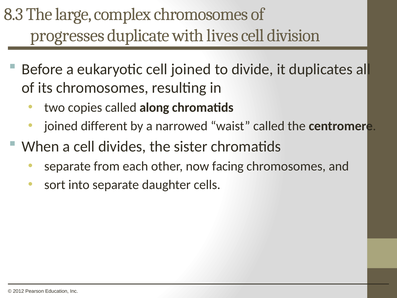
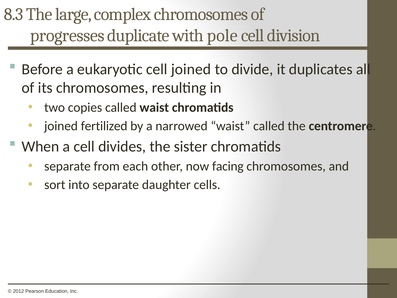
lives: lives -> pole (222, 36)
called along: along -> waist (154, 107)
different: different -> fertilized (104, 126)
